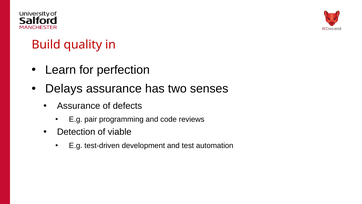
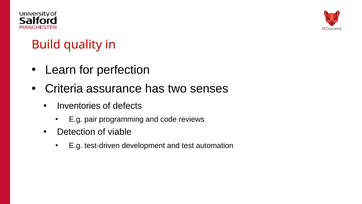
Delays: Delays -> Criteria (64, 89)
Assurance: Assurance -> Inventories (79, 106)
